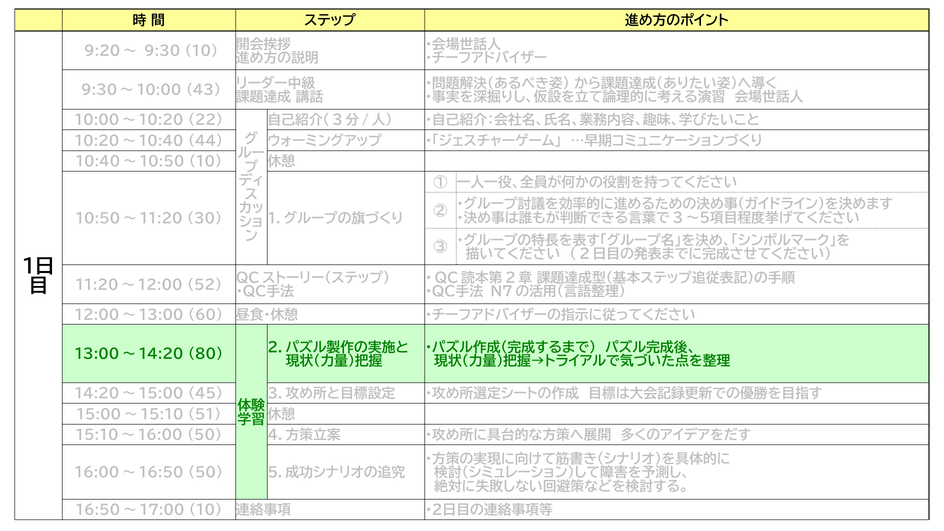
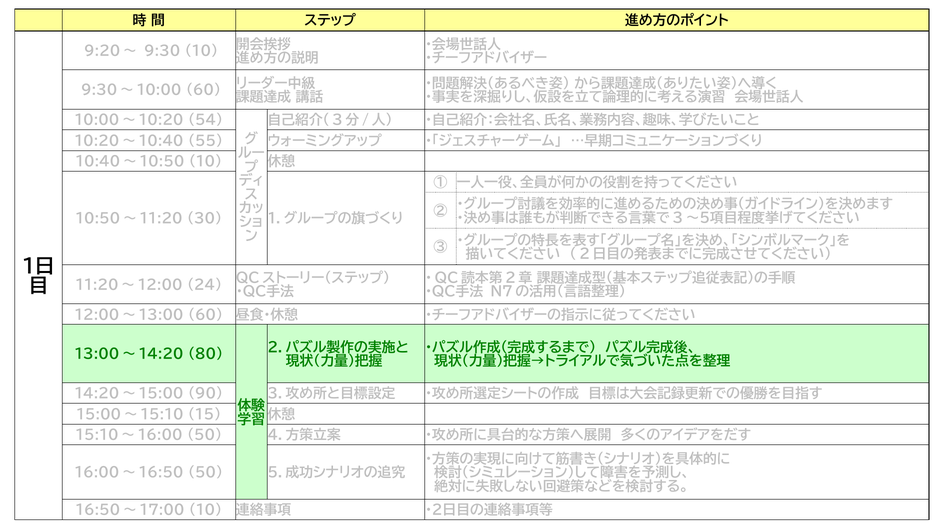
9:30～10:00 43: 43 -> 60 (203, 90)
22: 22 -> 54 (206, 120)
44: 44 -> 55 (206, 141)
52: 52 -> 24 (205, 285)
45: 45 -> 90 (206, 394)
51: 51 -> 15 (205, 415)
